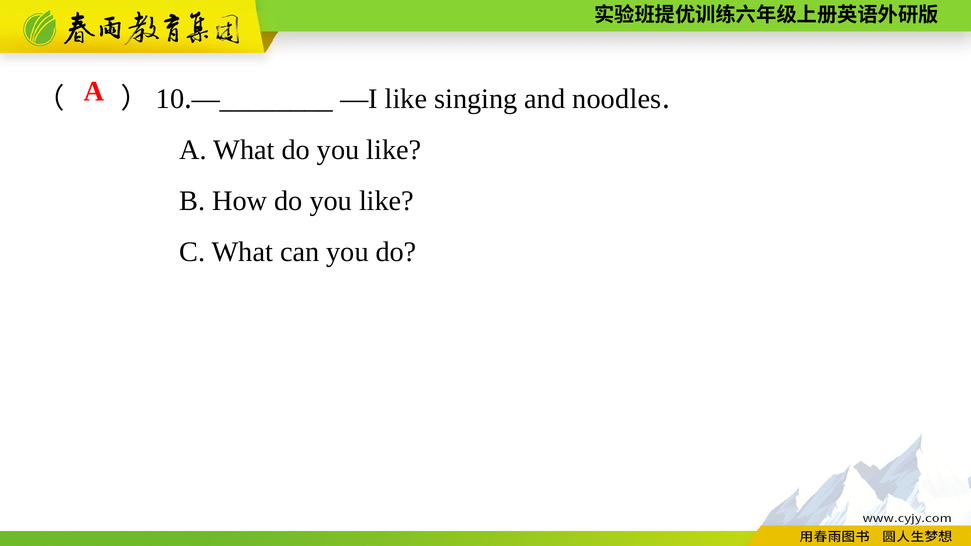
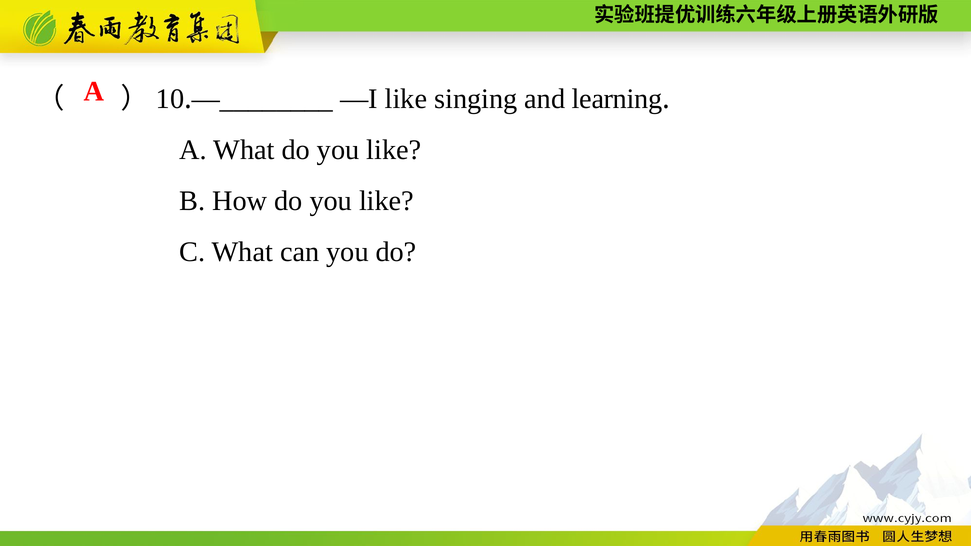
noodles: noodles -> learning (617, 99)
